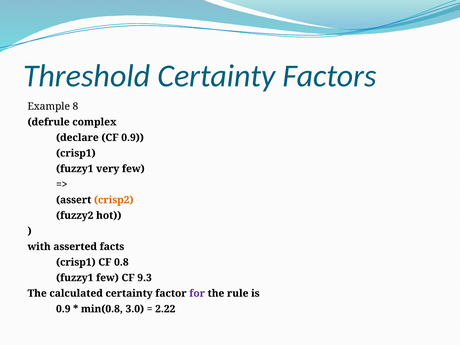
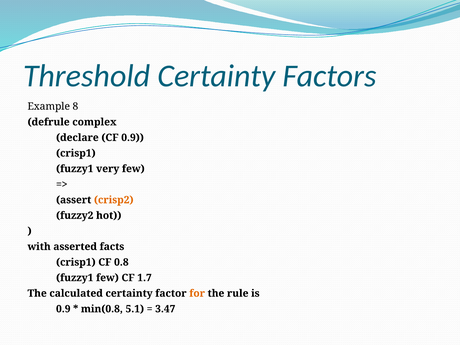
9.3: 9.3 -> 1.7 (145, 278)
for colour: purple -> orange (197, 293)
3.0: 3.0 -> 5.1 (135, 309)
2.22: 2.22 -> 3.47 (165, 309)
